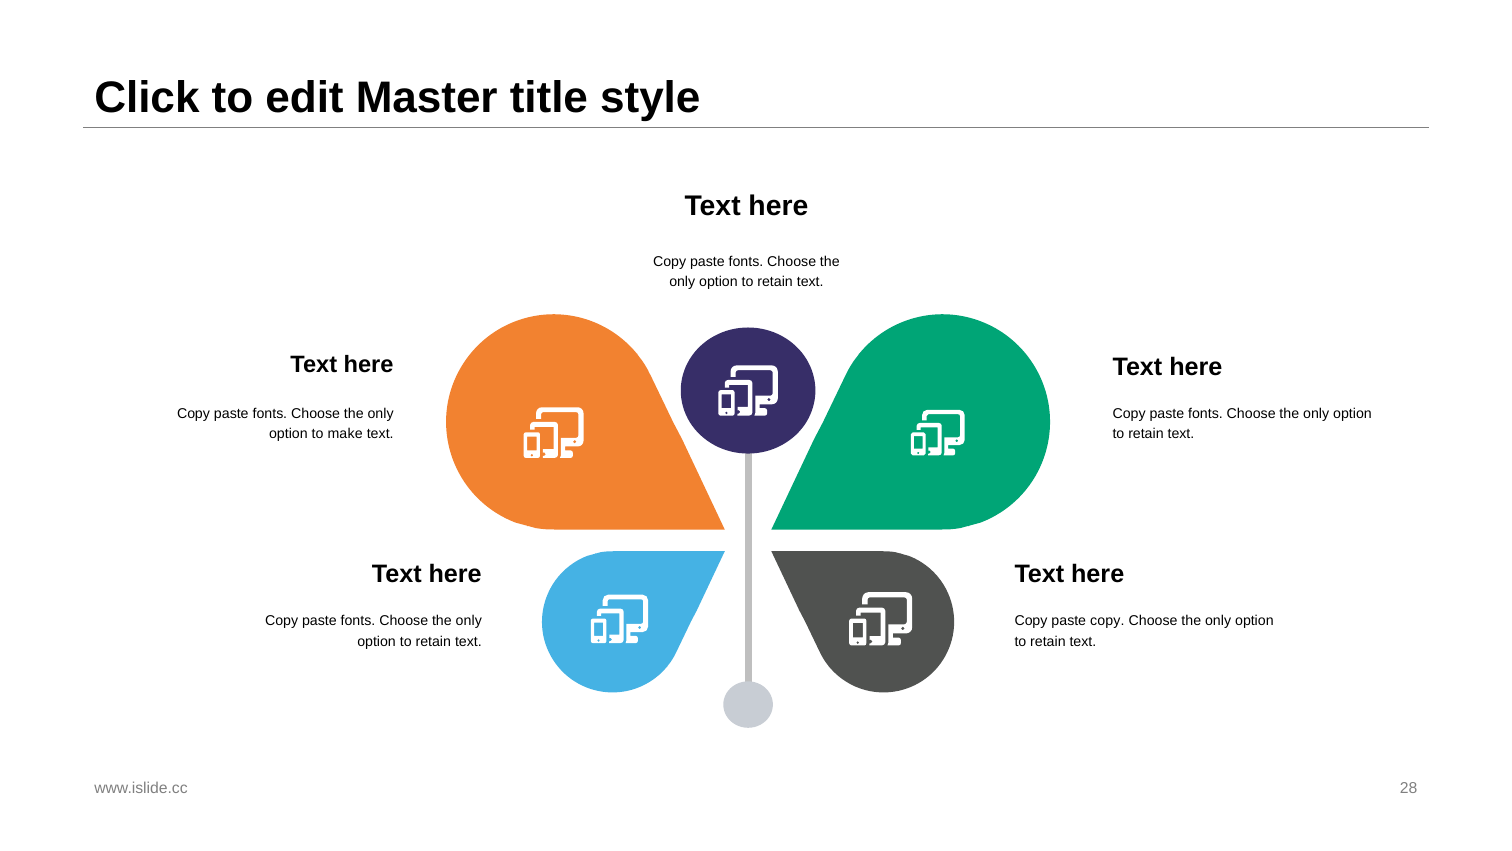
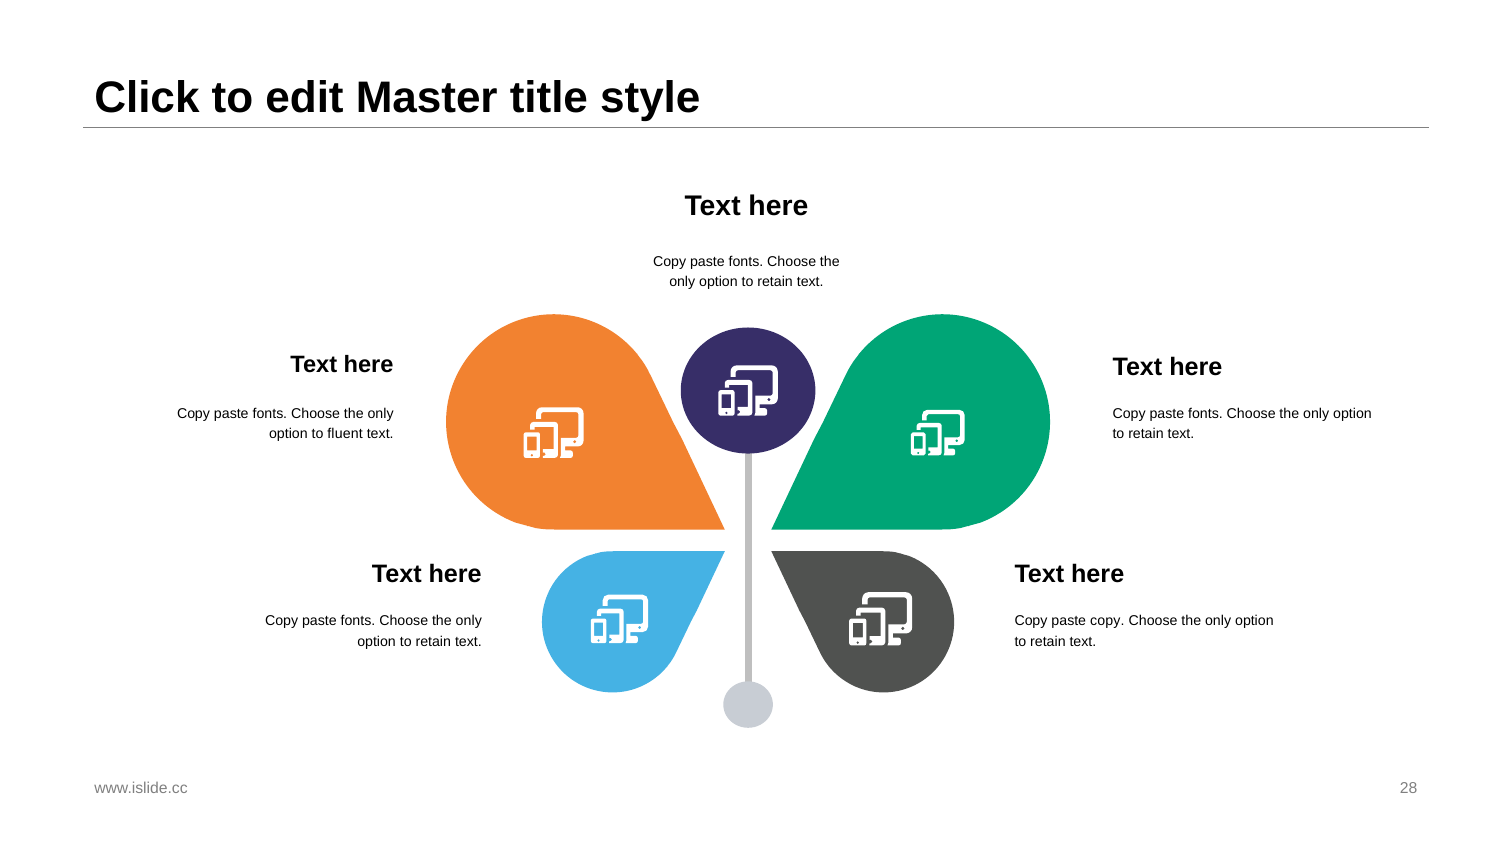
make: make -> fluent (345, 434)
